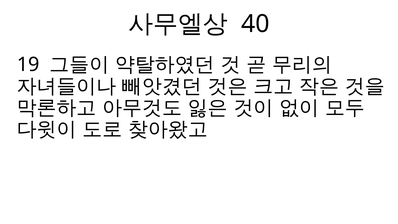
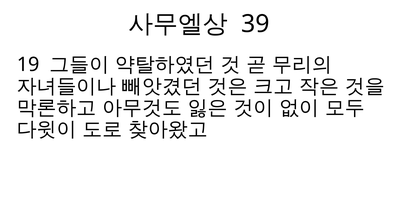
40: 40 -> 39 (255, 24)
